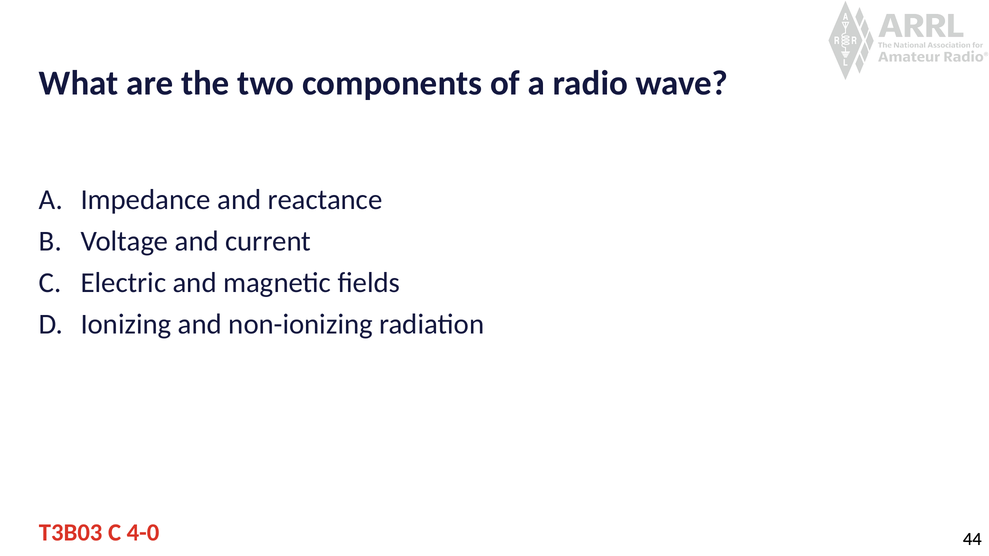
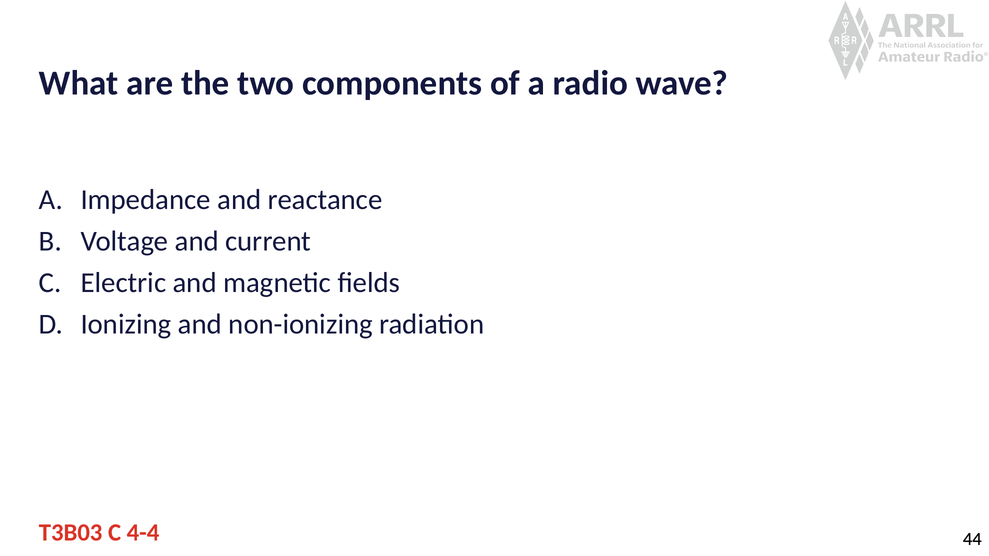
4-0: 4-0 -> 4-4 (143, 533)
